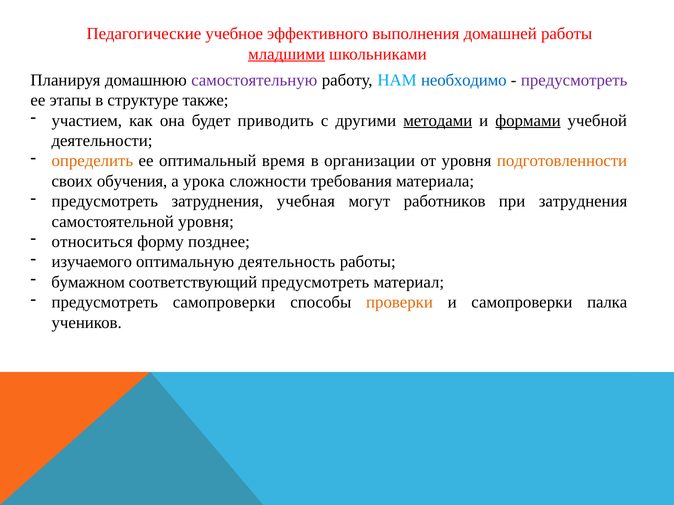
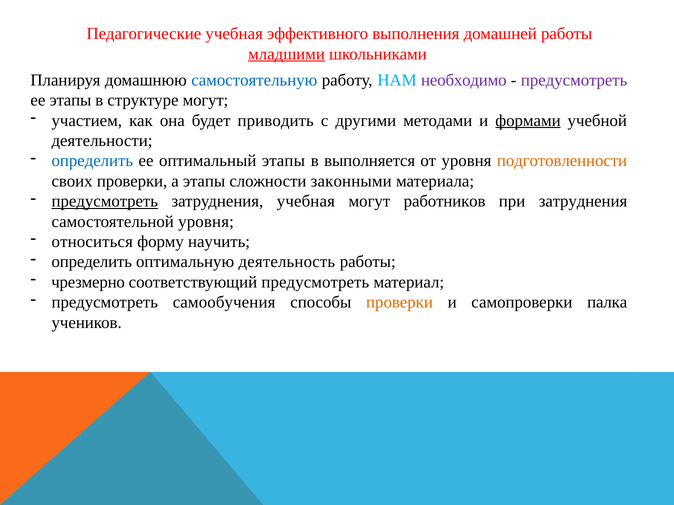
Педагогические учебное: учебное -> учебная (234, 34)
самостоятельную colour: purple -> blue (254, 80)
необходимо colour: blue -> purple (464, 80)
структуре также: также -> могут (205, 100)
методами underline: present -> none (438, 121)
определить colour: orange -> blue (92, 161)
оптимальный время: время -> этапы (283, 161)
организации: организации -> выполняется (370, 161)
своих обучения: обучения -> проверки (132, 181)
а урока: урока -> этапы (204, 181)
требования: требования -> законными (351, 181)
предусмотреть underline: none -> present (105, 201)
позднее: позднее -> научить (219, 242)
изучаемого: изучаемого -> определить (92, 262)
бумажном: бумажном -> чрезмерно (88, 282)
предусмотреть самопроверки: самопроверки -> самообучения (224, 303)
